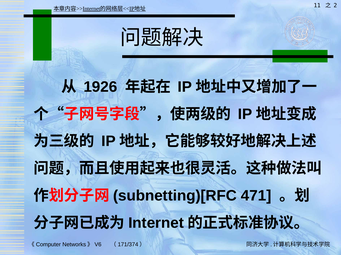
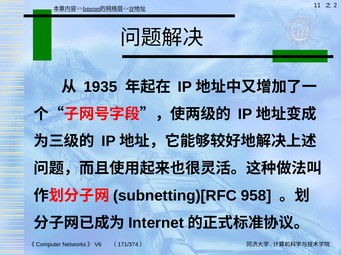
1926: 1926 -> 1935 (100, 87)
471: 471 -> 958 (256, 196)
